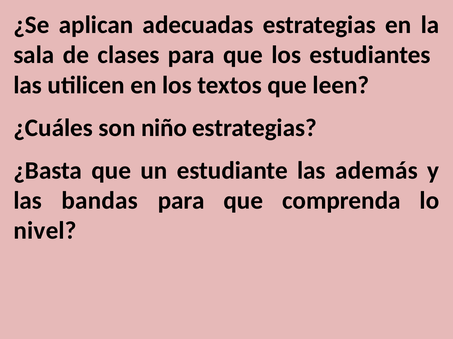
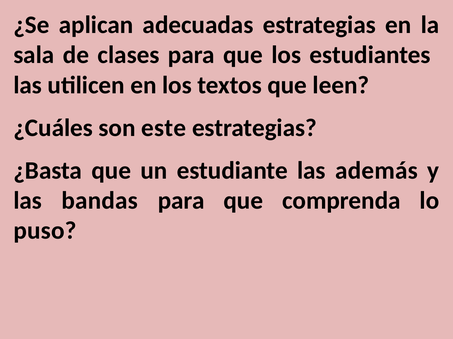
niño: niño -> este (164, 128)
nivel: nivel -> puso (45, 231)
